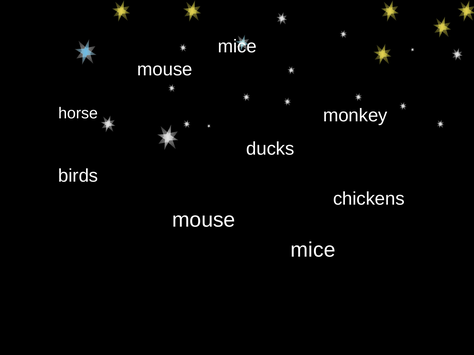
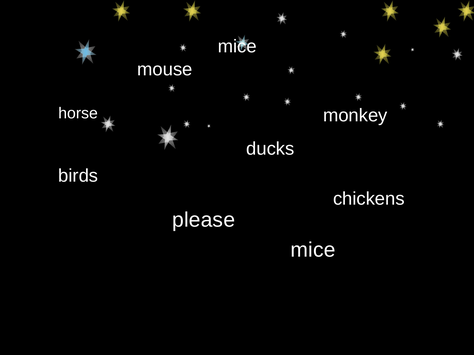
mouse: mouse -> please (204, 220)
